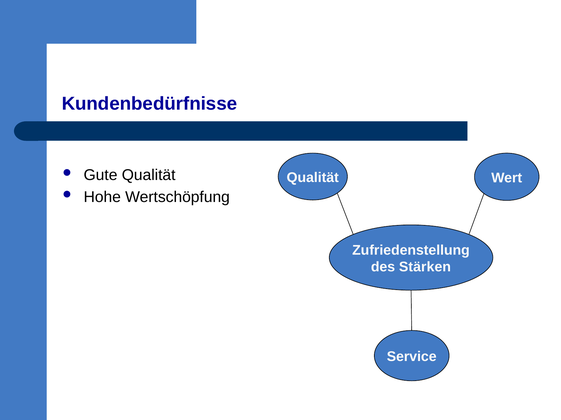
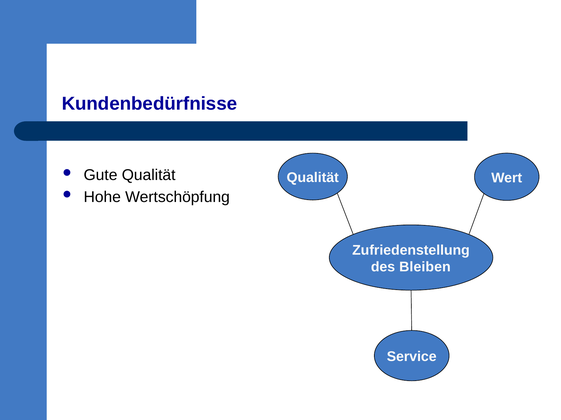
Stärken: Stärken -> Bleiben (425, 267)
